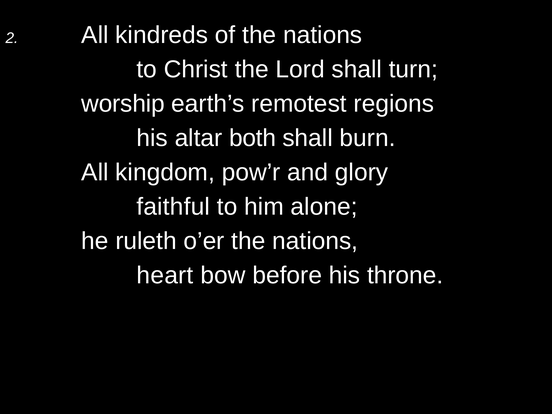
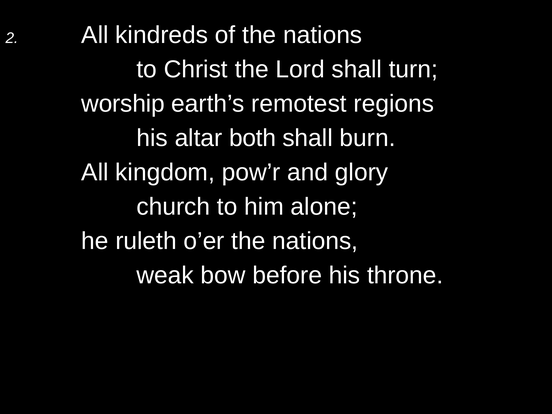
faithful: faithful -> church (173, 207)
heart: heart -> weak (165, 275)
